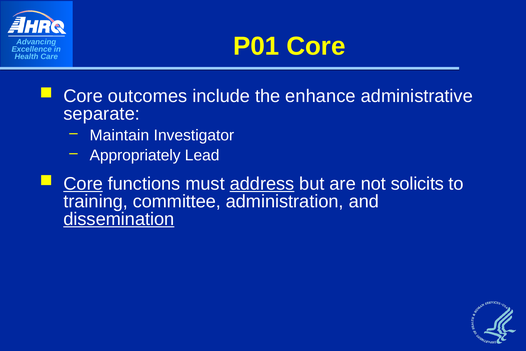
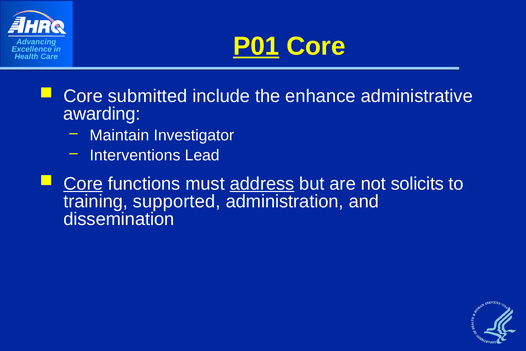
P01 underline: none -> present (256, 46)
outcomes: outcomes -> submitted (148, 96)
separate: separate -> awarding (102, 114)
Appropriately: Appropriately -> Interventions (135, 155)
committee: committee -> supported (177, 201)
dissemination underline: present -> none (119, 219)
